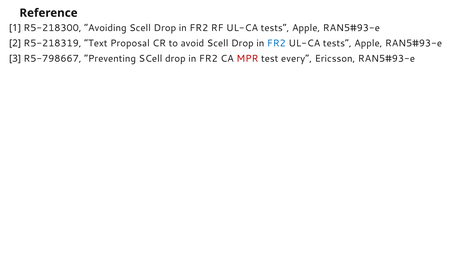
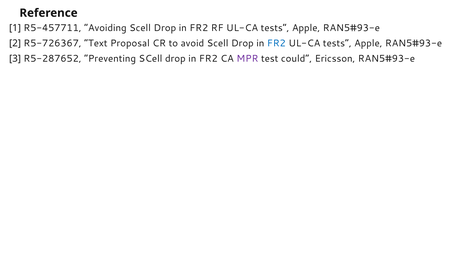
R5-218300: R5-218300 -> R5-457711 (52, 28)
R5-218319: R5-218319 -> R5-726367 (52, 43)
R5-798667: R5-798667 -> R5-287652 (52, 58)
MPR colour: red -> purple (247, 58)
every: every -> could (296, 58)
